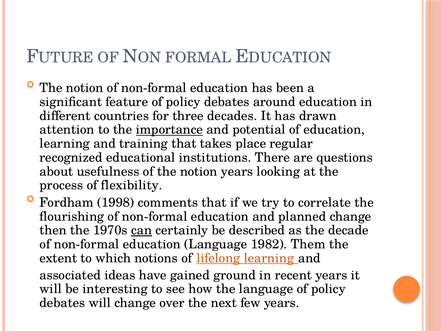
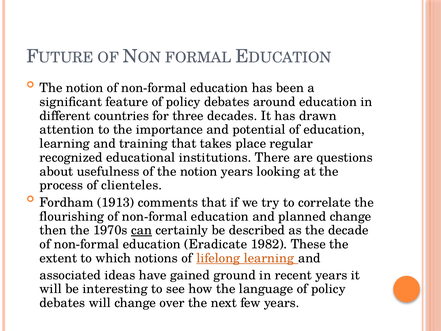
importance underline: present -> none (169, 130)
flexibility: flexibility -> clienteles (132, 185)
1998: 1998 -> 1913 (116, 202)
education Language: Language -> Eradicate (216, 244)
Them: Them -> These (308, 244)
